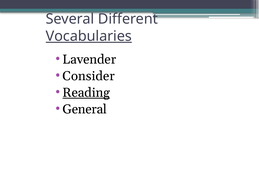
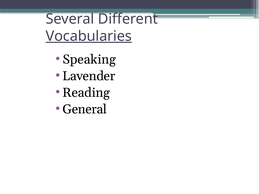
Lavender: Lavender -> Speaking (89, 60)
Consider: Consider -> Lavender (89, 76)
Reading underline: present -> none (86, 93)
